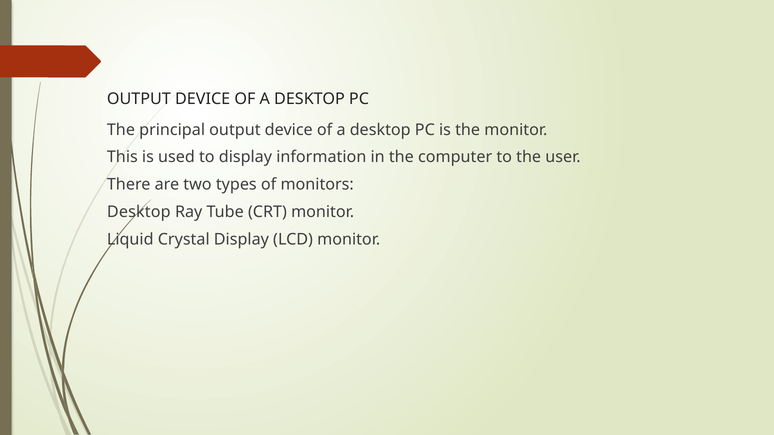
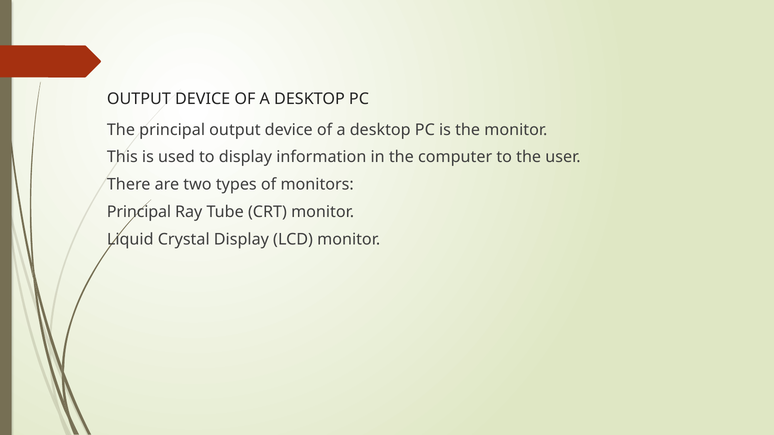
Desktop: Desktop -> Principal (139, 212)
